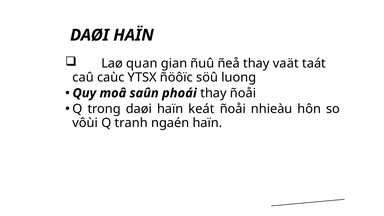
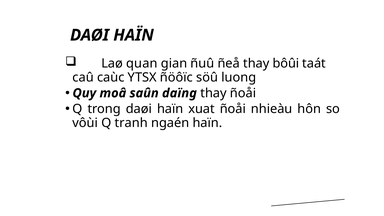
vaät: vaät -> bôûi (286, 63)
phoái: phoái -> daïng (179, 93)
keát: keát -> xuat (202, 109)
